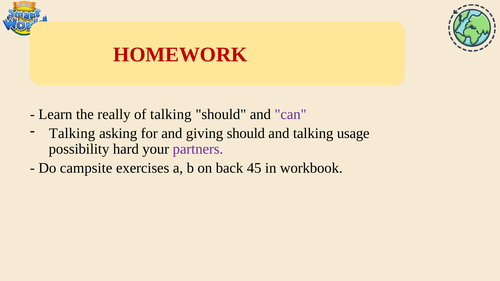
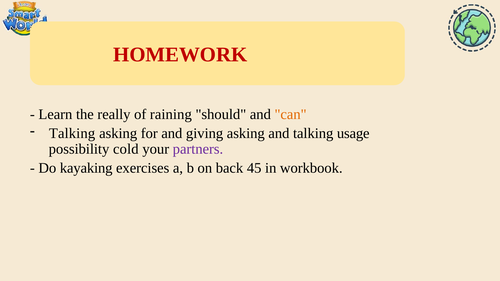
of talking: talking -> raining (171, 115)
can colour: purple -> orange (291, 115)
giving should: should -> asking (246, 133)
hard: hard -> cold (126, 149)
campsite: campsite -> kayaking (86, 168)
